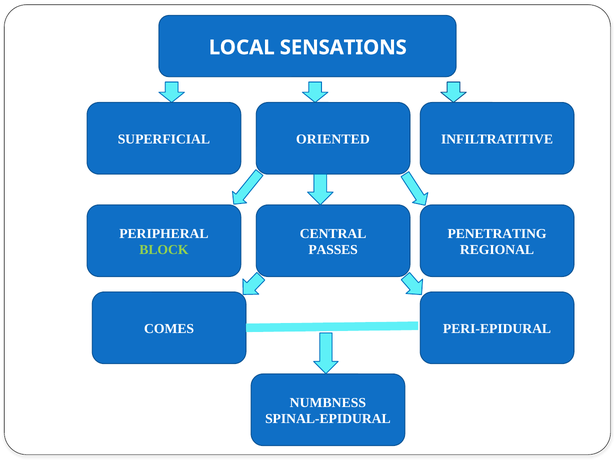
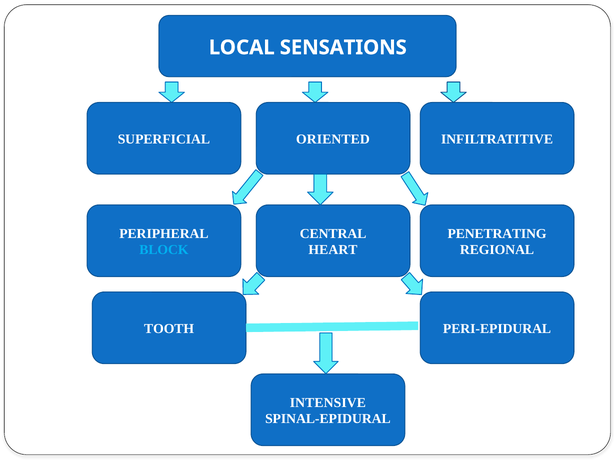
BLOCK colour: light green -> light blue (164, 250)
PASSES: PASSES -> HEART (333, 250)
COMES: COMES -> TOOTH (169, 329)
NUMBNESS: NUMBNESS -> INTENSIVE (328, 403)
